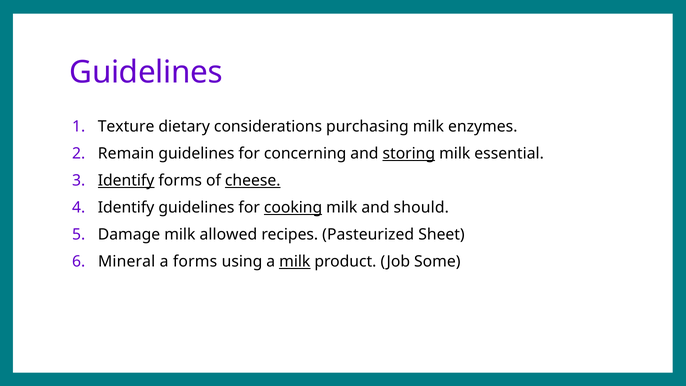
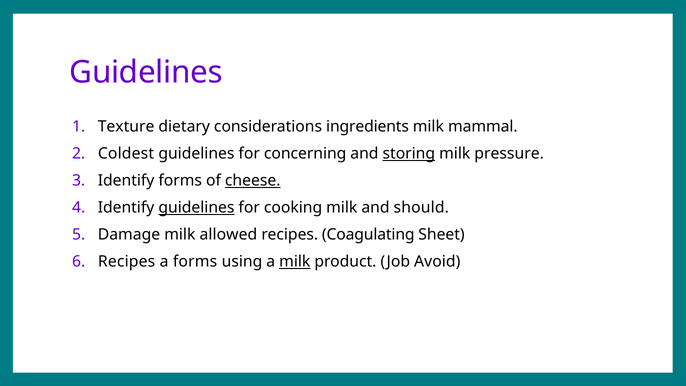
purchasing: purchasing -> ingredients (368, 127)
enzymes: enzymes -> mammal (483, 127)
Remain: Remain -> Coldest (126, 154)
essential: essential -> pressure (509, 154)
Identify underline: present -> none (126, 181)
guidelines underline: none -> present (196, 208)
cooking underline: present -> none (293, 208)
Pasteurized: Pasteurized -> Coagulating (368, 235)
Mineral: Mineral -> Recipes (127, 262)
Some: Some -> Avoid (437, 262)
